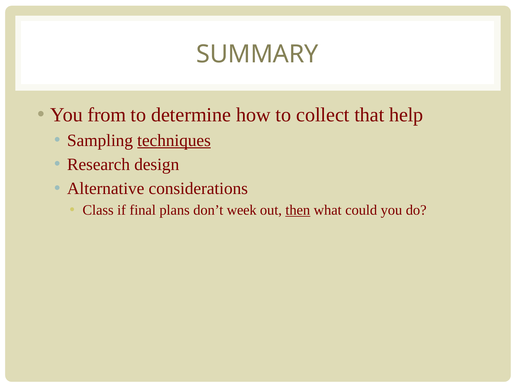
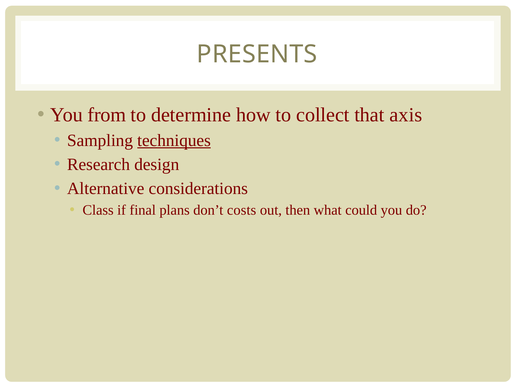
SUMMARY: SUMMARY -> PRESENTS (257, 54)
help: help -> axis (406, 115)
week: week -> costs (242, 210)
then underline: present -> none (298, 210)
